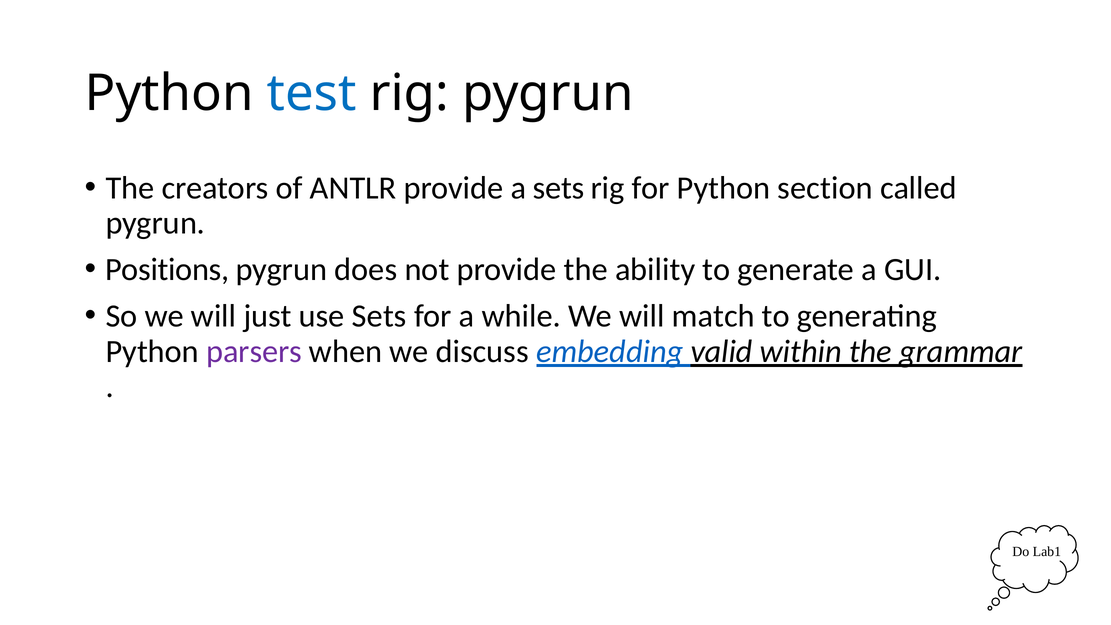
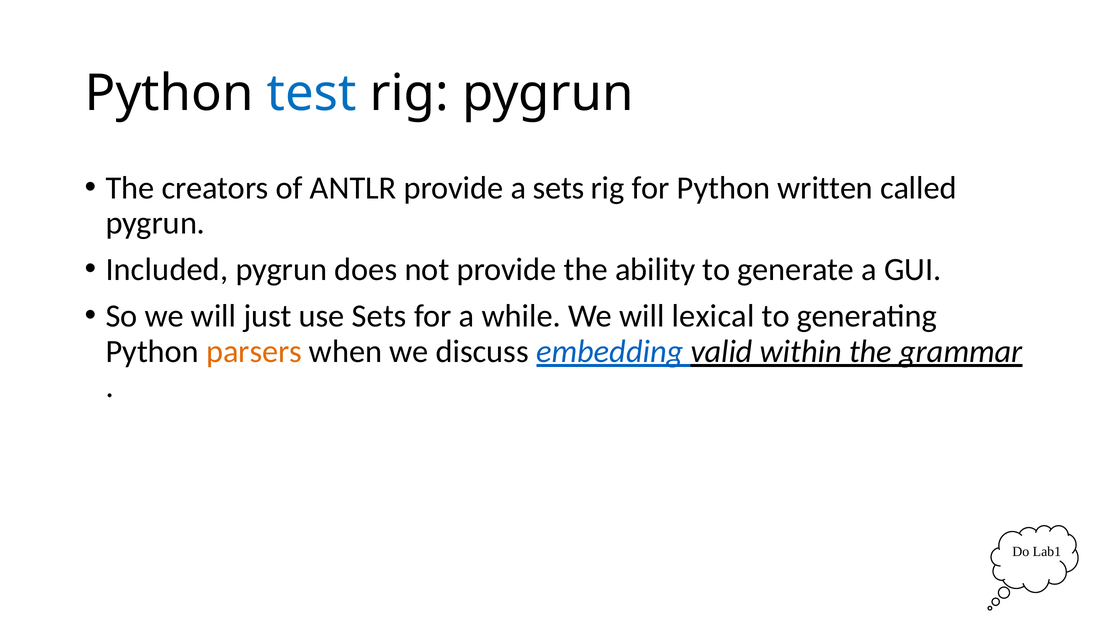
section: section -> written (825, 188)
Positions: Positions -> Included (167, 269)
match: match -> lexical (713, 316)
parsers colour: purple -> orange (254, 352)
